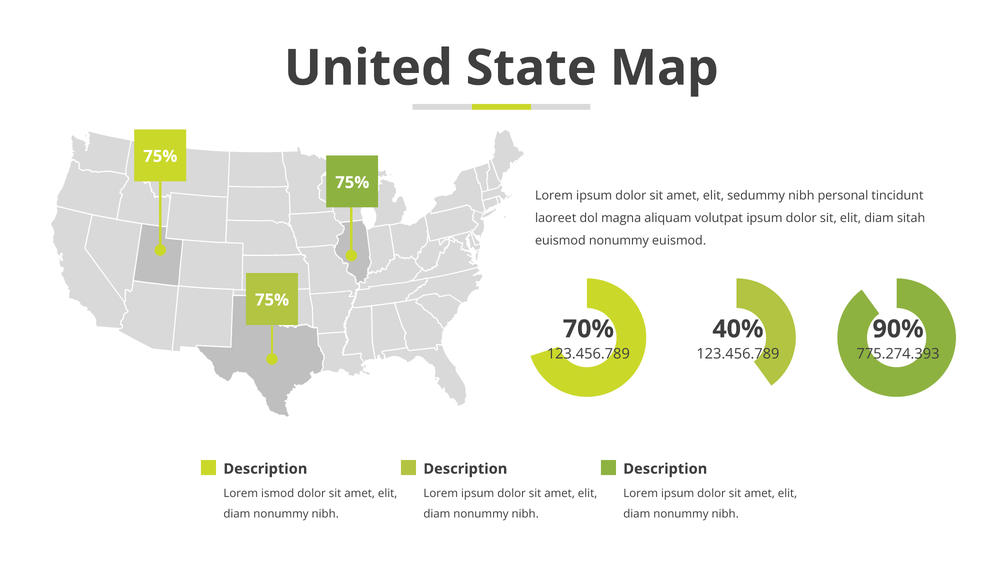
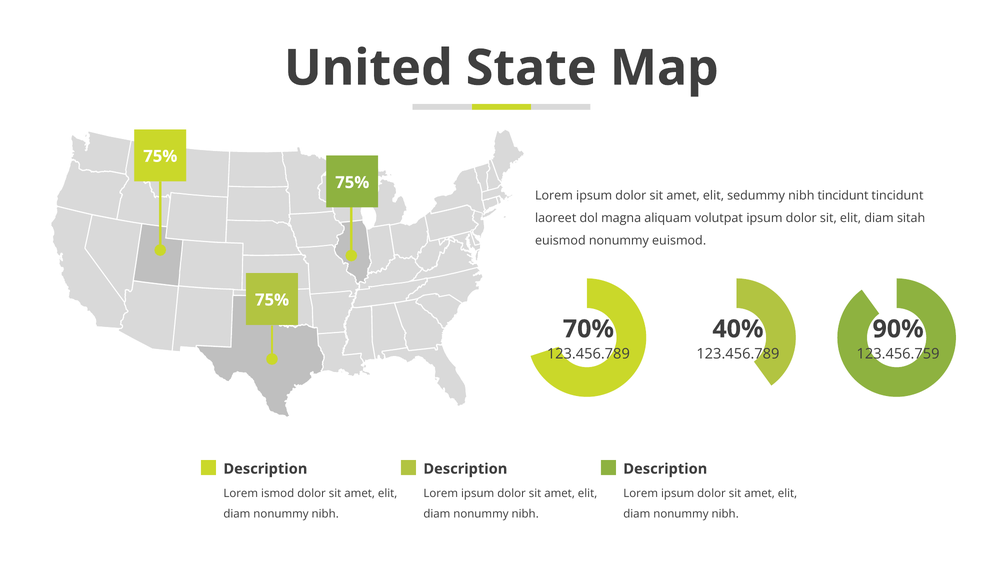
nibh personal: personal -> tincidunt (843, 196)
775.274.393: 775.274.393 -> 123.456.759 (898, 354)
